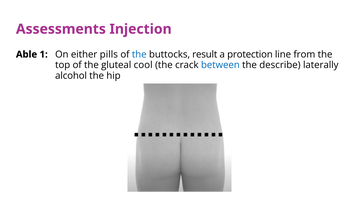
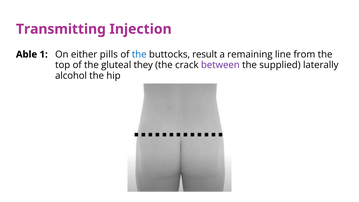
Assessments: Assessments -> Transmitting (61, 29)
protection: protection -> remaining (250, 54)
cool: cool -> they (143, 65)
between colour: blue -> purple (220, 65)
describe: describe -> supplied (280, 65)
